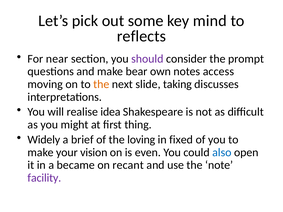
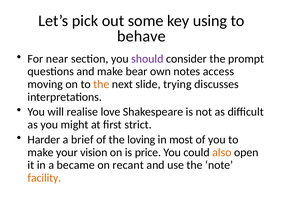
mind: mind -> using (210, 21)
reflects: reflects -> behave (141, 36)
taking: taking -> trying (177, 84)
idea: idea -> love (111, 112)
thing: thing -> strict (138, 125)
Widely: Widely -> Harder (44, 140)
fixed: fixed -> most (181, 140)
even: even -> price (148, 153)
also colour: blue -> orange (222, 153)
facility colour: purple -> orange (44, 178)
